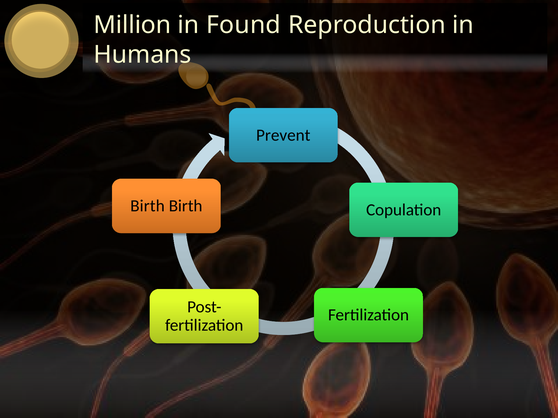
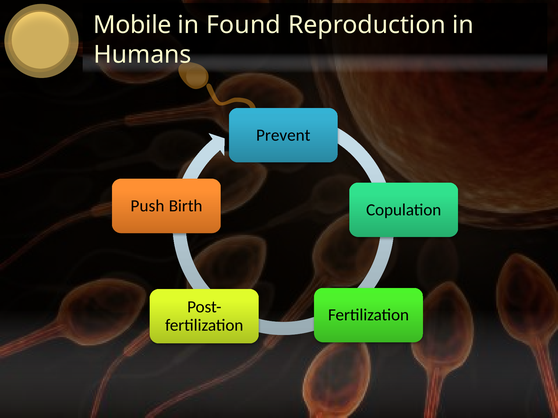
Million: Million -> Mobile (132, 25)
Birth: Birth -> Push (147, 206)
